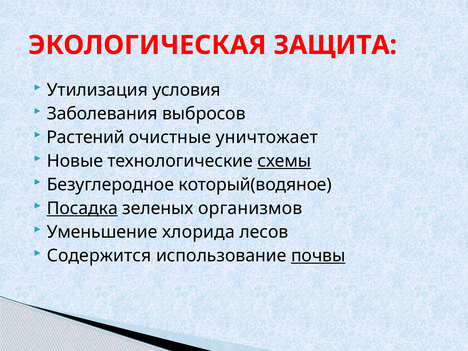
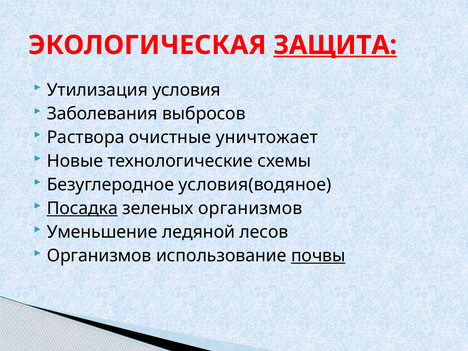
ЗАЩИТА underline: none -> present (335, 45)
Растений: Растений -> Раствора (86, 137)
схемы underline: present -> none (284, 161)
который(водяное: который(водяное -> условия(водяное (255, 185)
хлорида: хлорида -> ледяной (199, 232)
Содержится: Содержится -> Организмов (99, 256)
